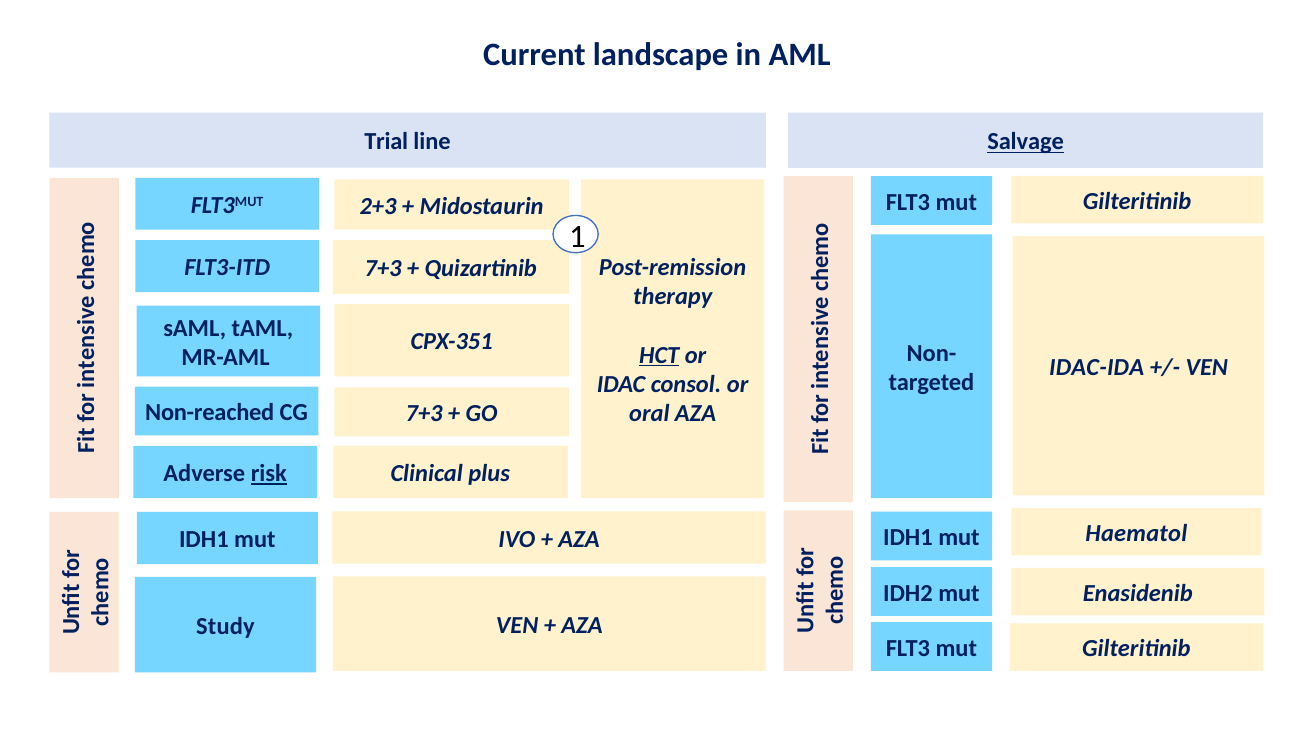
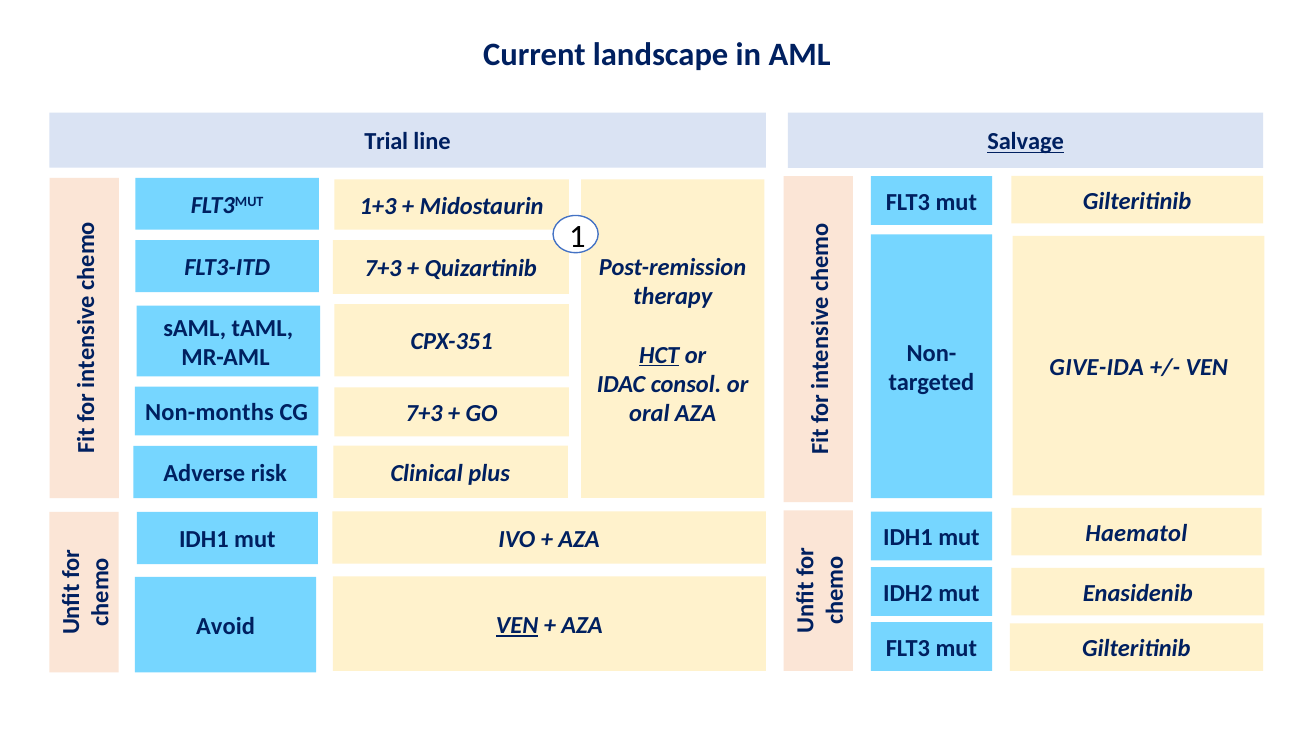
2+3: 2+3 -> 1+3 (378, 206)
IDAC-IDA: IDAC-IDA -> GIVE-IDA (1097, 368)
Non-reached: Non-reached -> Non-months (210, 413)
risk underline: present -> none (269, 474)
VEN underline: none -> present (517, 626)
Study: Study -> Avoid (225, 627)
